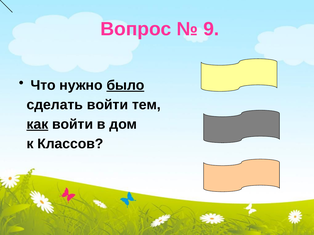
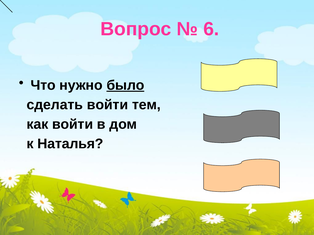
9: 9 -> 6 (211, 29)
как underline: present -> none (37, 125)
Классов: Классов -> Наталья (70, 144)
